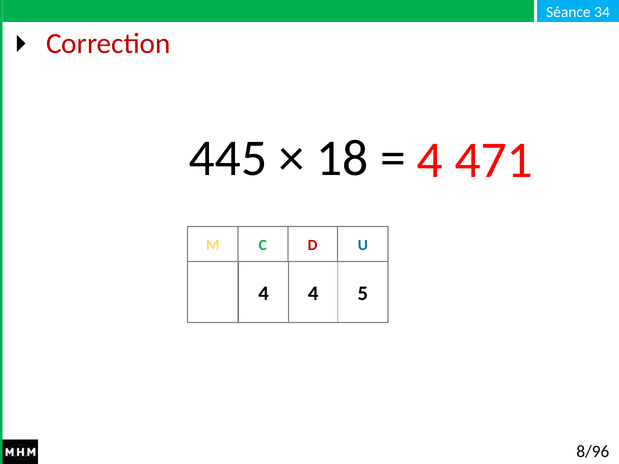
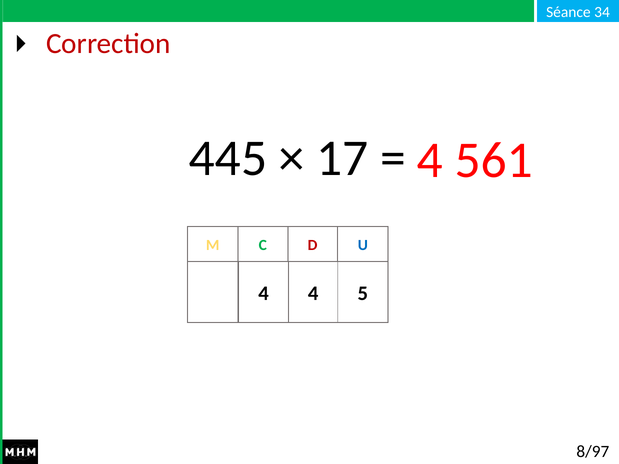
18: 18 -> 17 (342, 158)
471: 471 -> 561 (494, 160)
8/96: 8/96 -> 8/97 (593, 452)
